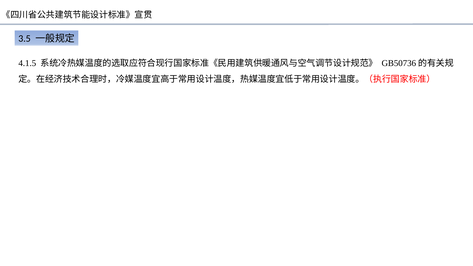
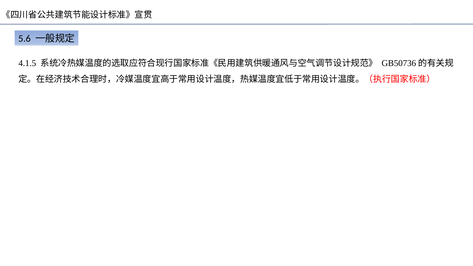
3.5: 3.5 -> 5.6 (24, 39)
